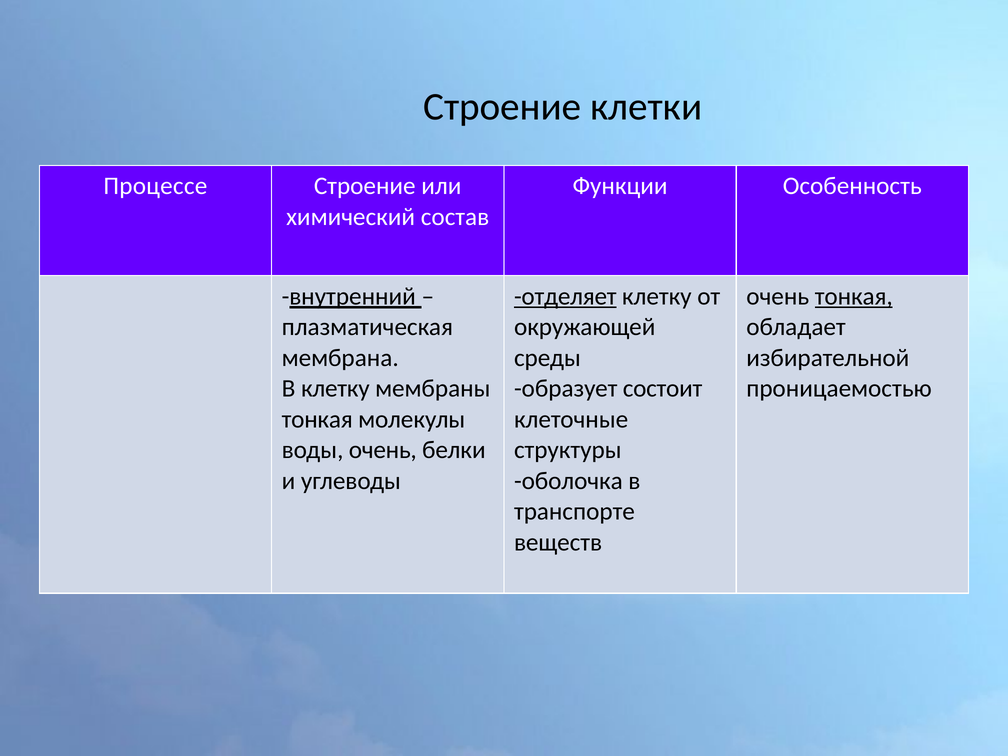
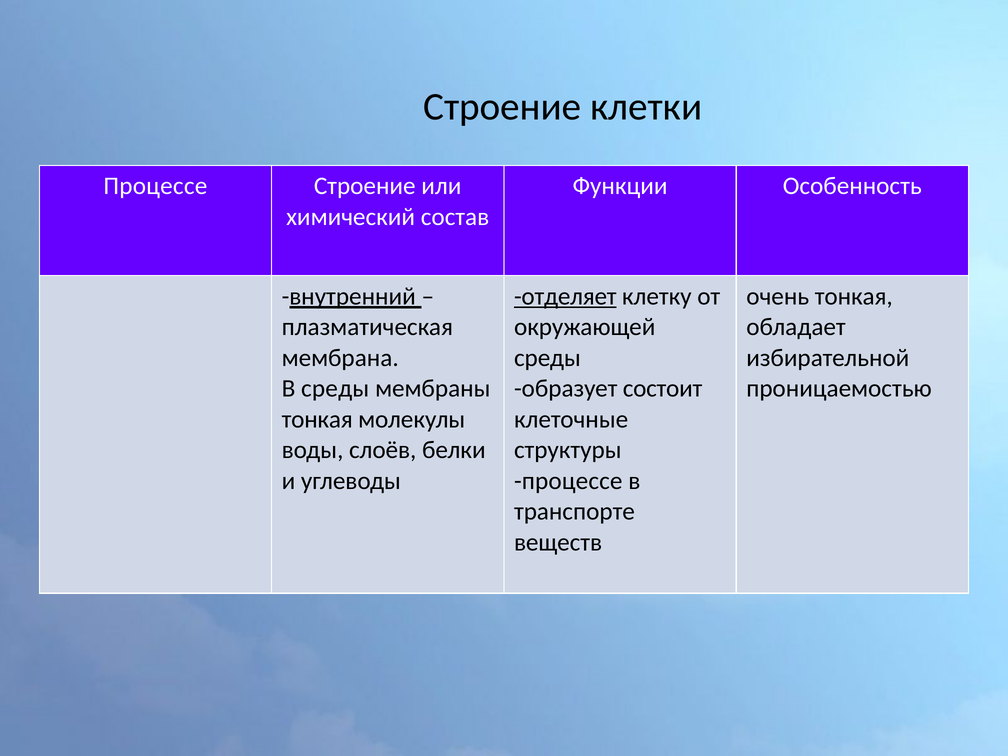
тонкая underline: present -> none (854, 296)
В клетку: клетку -> среды (335, 389)
воды очень: очень -> слоёв (383, 450)
оболочка: оболочка -> процессе (568, 481)
